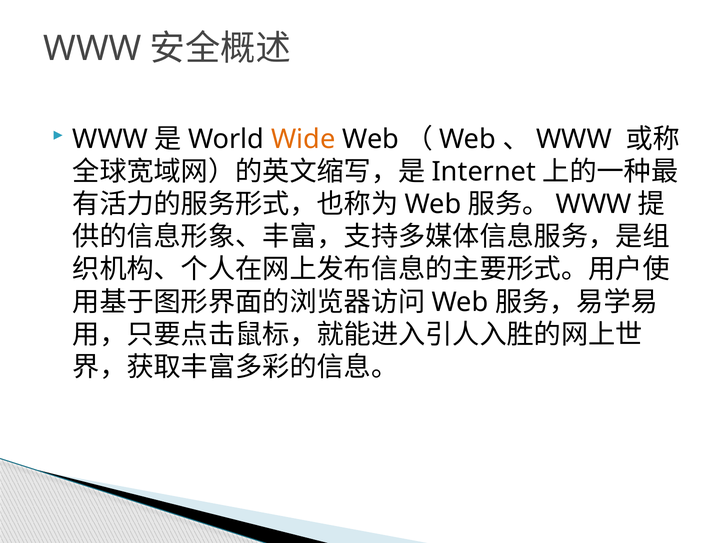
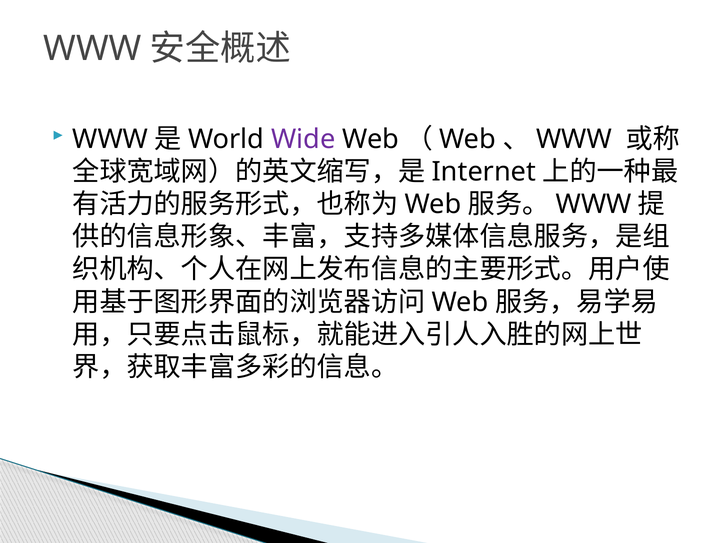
Wide colour: orange -> purple (303, 139)
